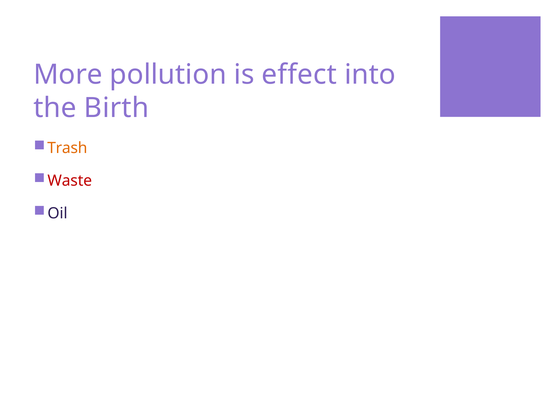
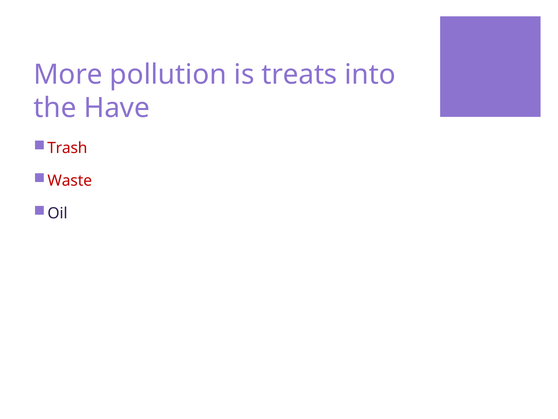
effect: effect -> treats (299, 74)
Birth: Birth -> Have (117, 108)
Trash colour: orange -> red (67, 148)
